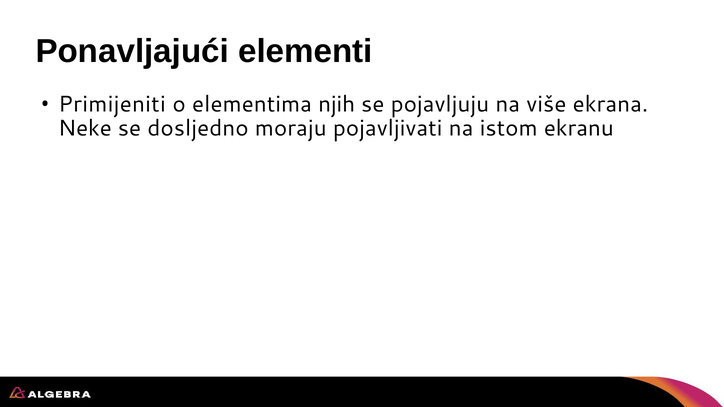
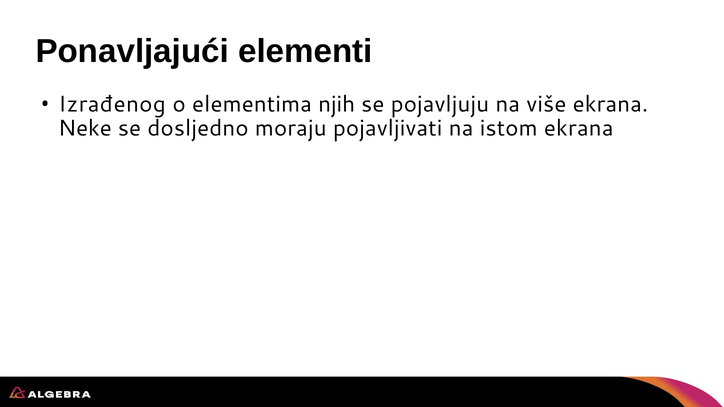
Primijeniti: Primijeniti -> Izrađenog (112, 104)
istom ekranu: ekranu -> ekrana (579, 129)
